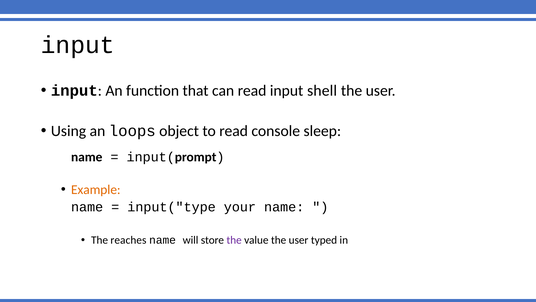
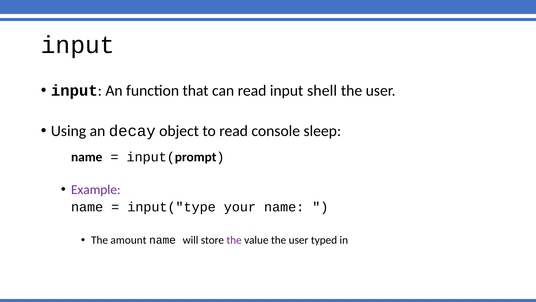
loops: loops -> decay (132, 131)
Example colour: orange -> purple (96, 189)
reaches: reaches -> amount (128, 240)
